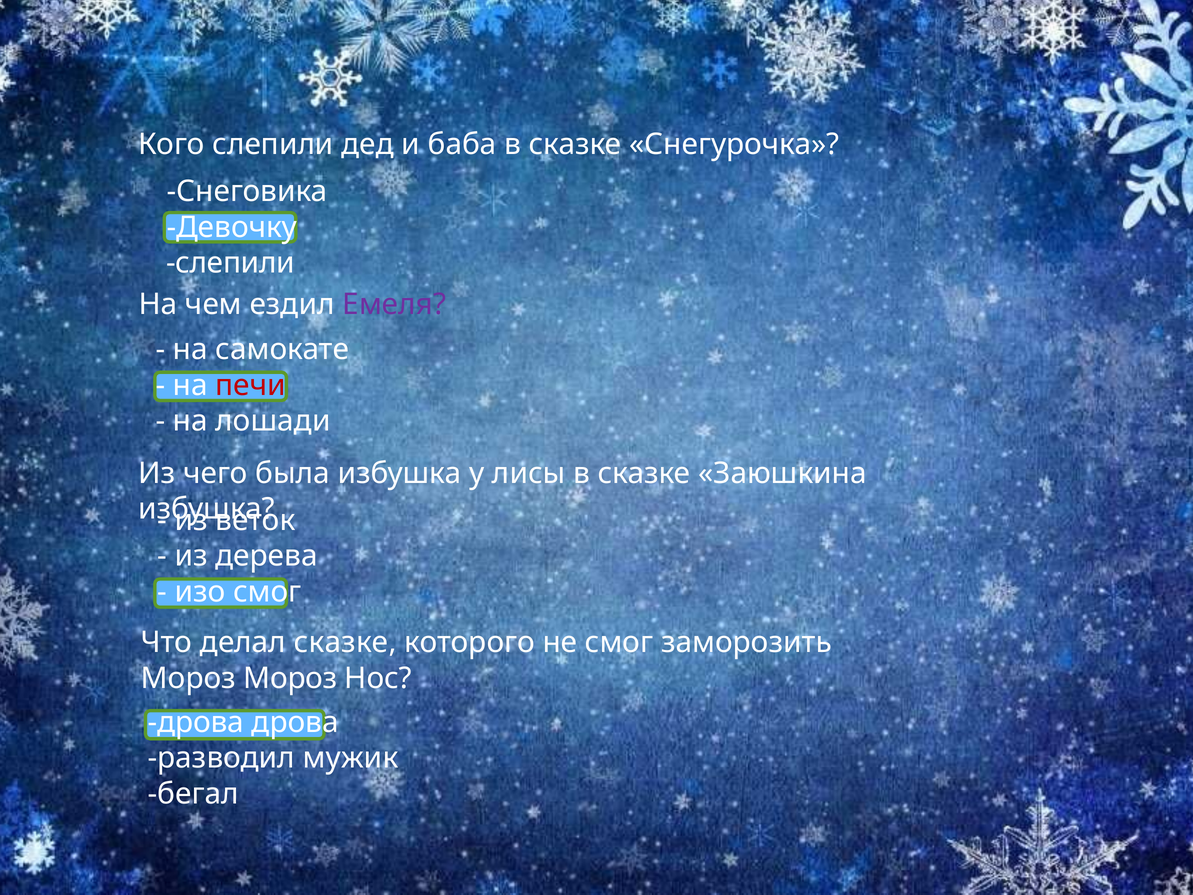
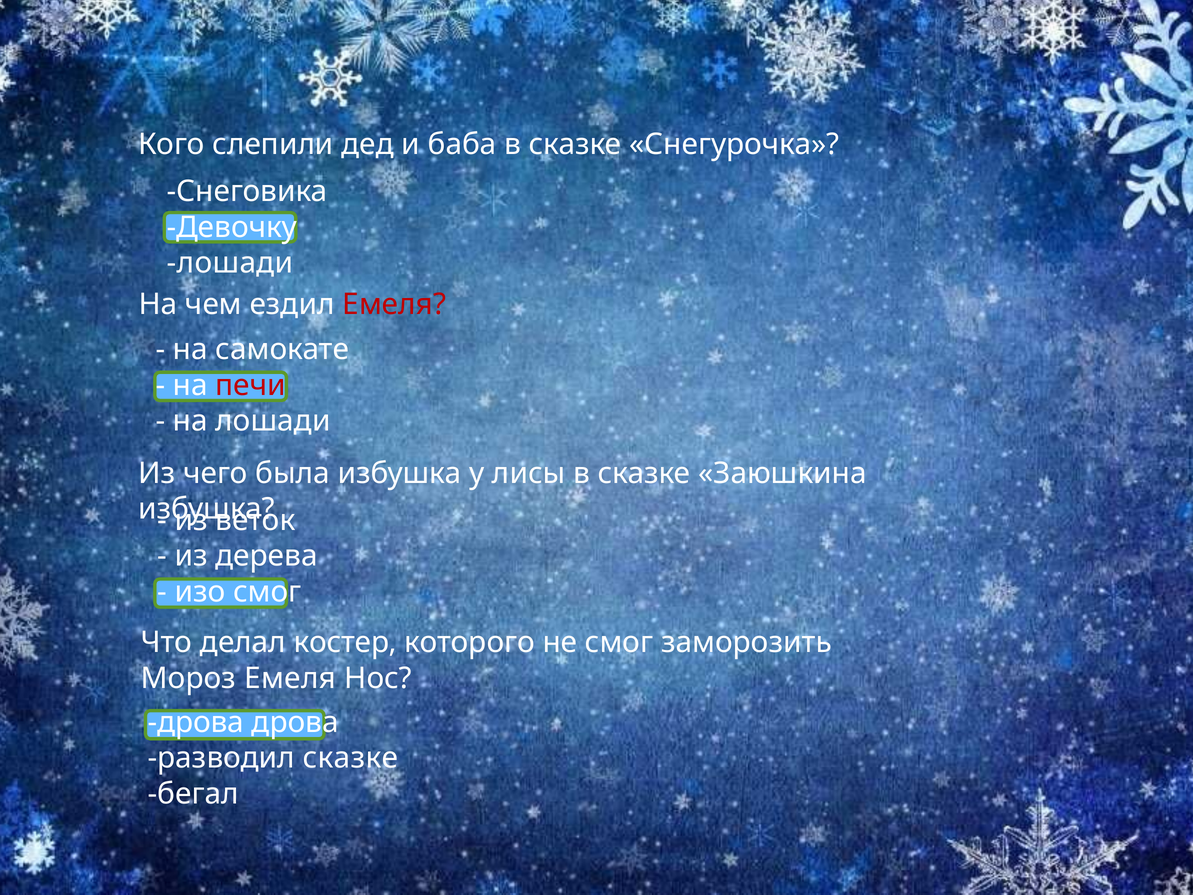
слепили: слепили -> лошади (230, 263)
Емеля colour: purple -> red (394, 304)
делал сказке: сказке -> костер (345, 642)
Мороз Мороз: Мороз -> Емеля (290, 678)
разводил мужик: мужик -> сказке (350, 758)
